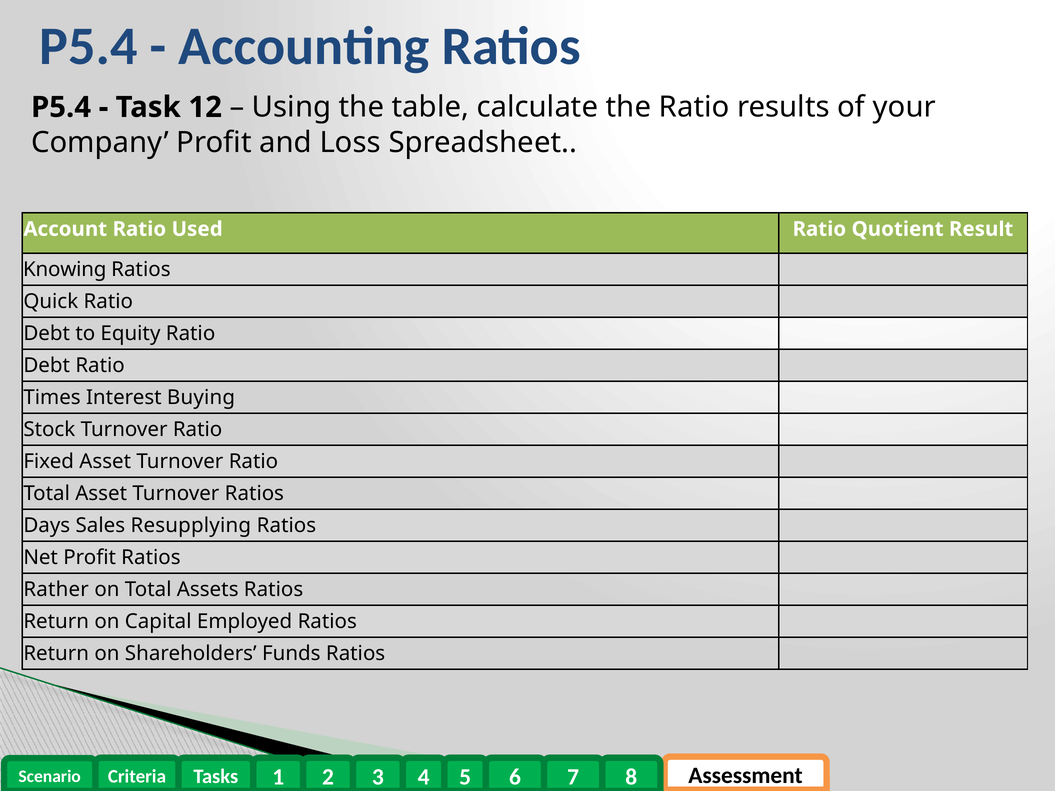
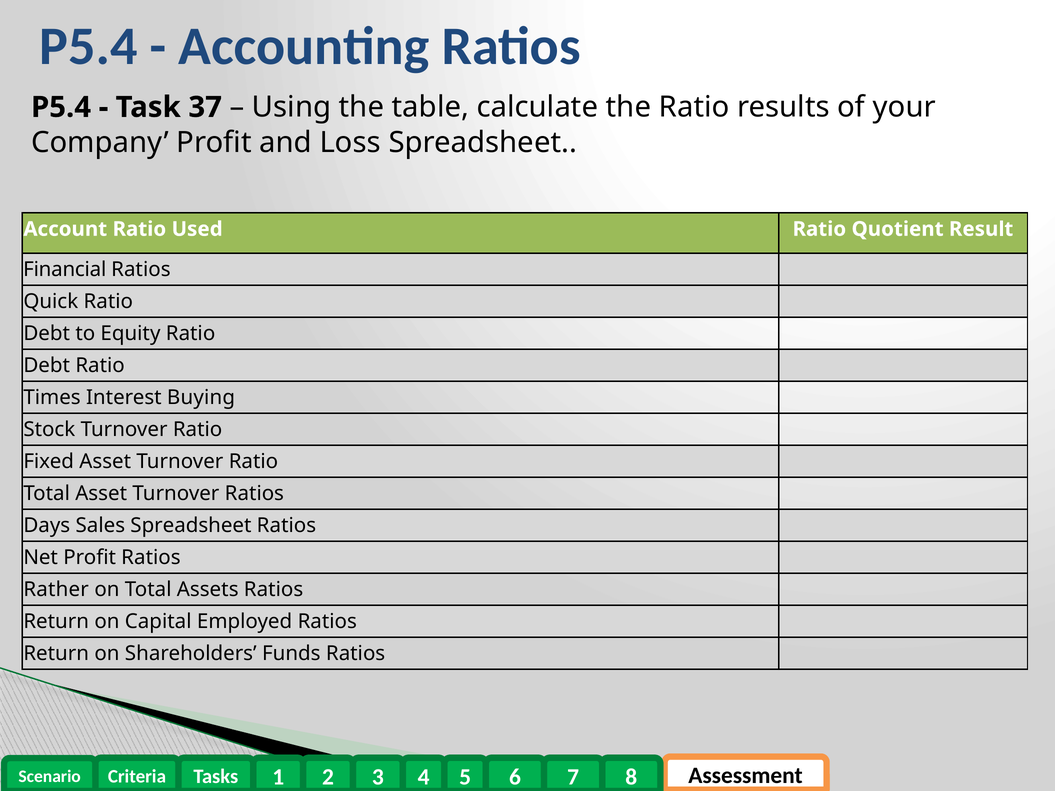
12: 12 -> 37 (205, 107)
Knowing: Knowing -> Financial (65, 270)
Sales Resupplying: Resupplying -> Spreadsheet (191, 526)
